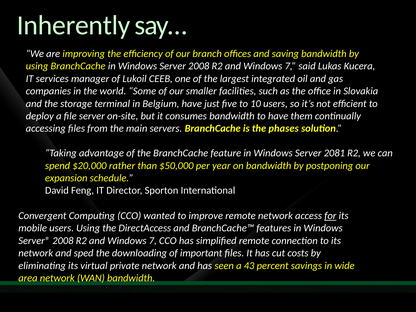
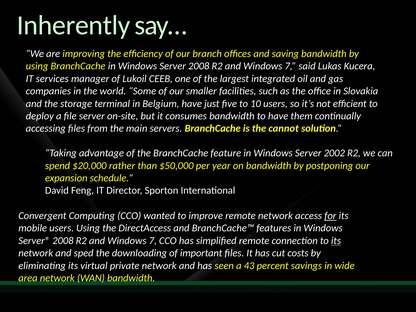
phases: phases -> cannot (284, 129)
2081: 2081 -> 2002 (334, 153)
its underline: none -> present (336, 241)
